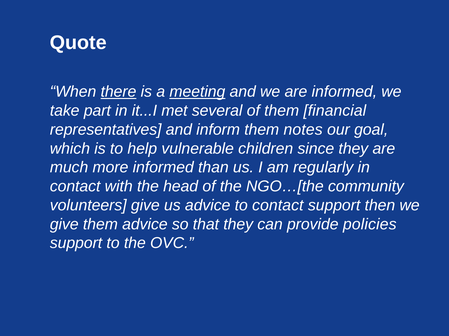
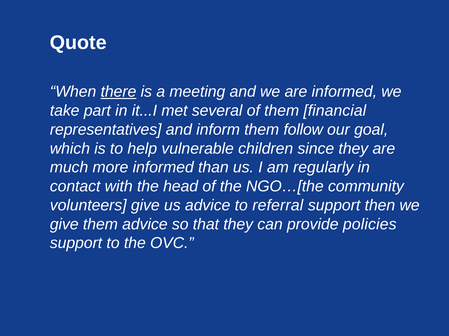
meeting underline: present -> none (197, 92)
notes: notes -> follow (303, 130)
to contact: contact -> referral (278, 205)
